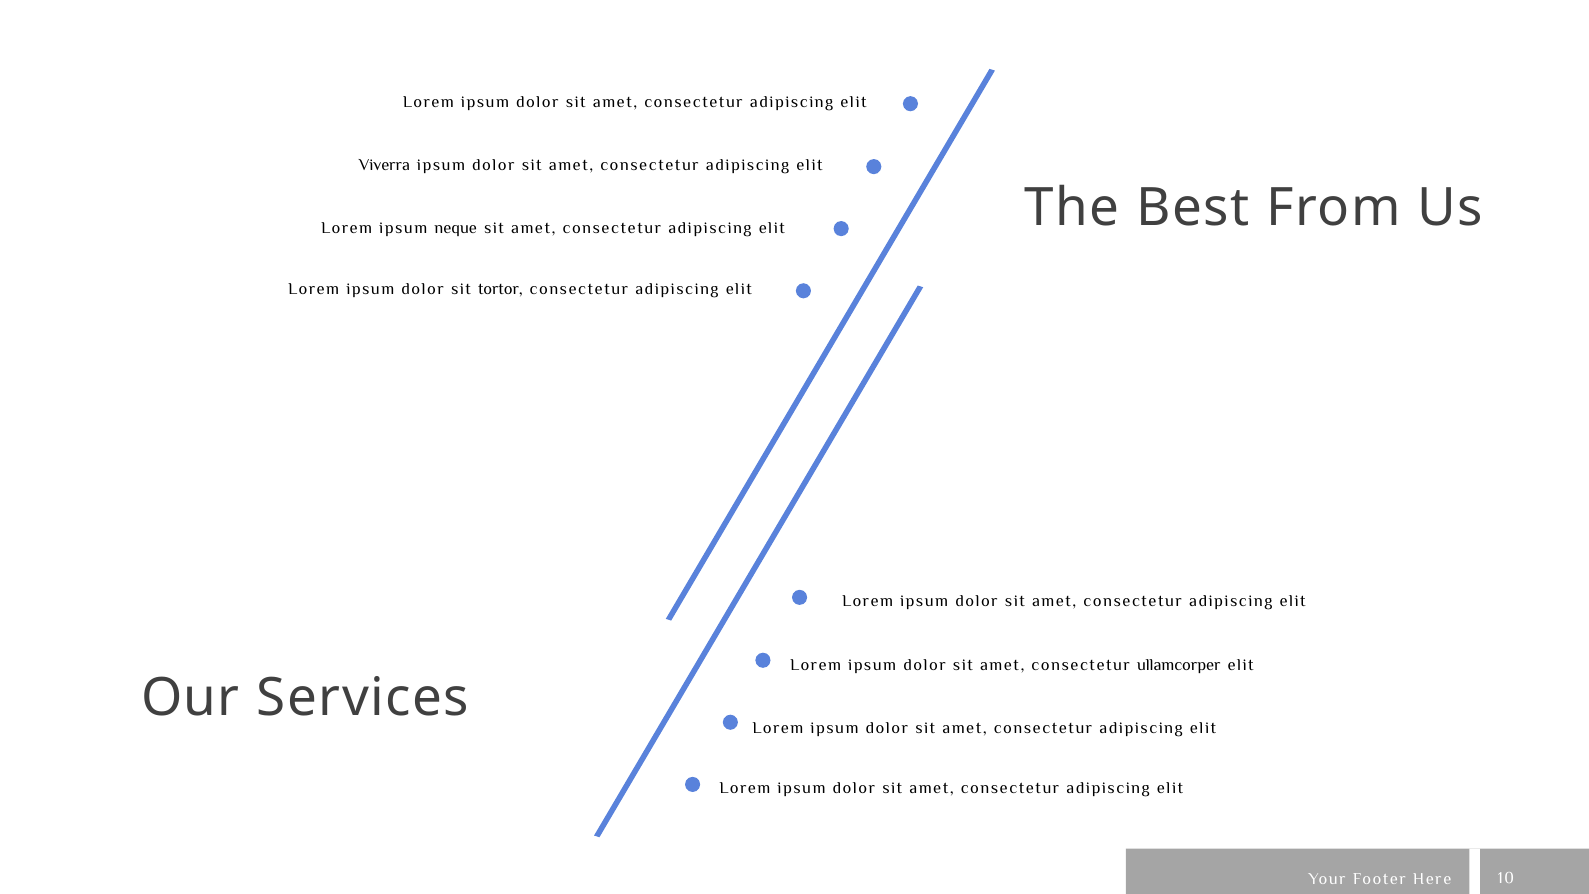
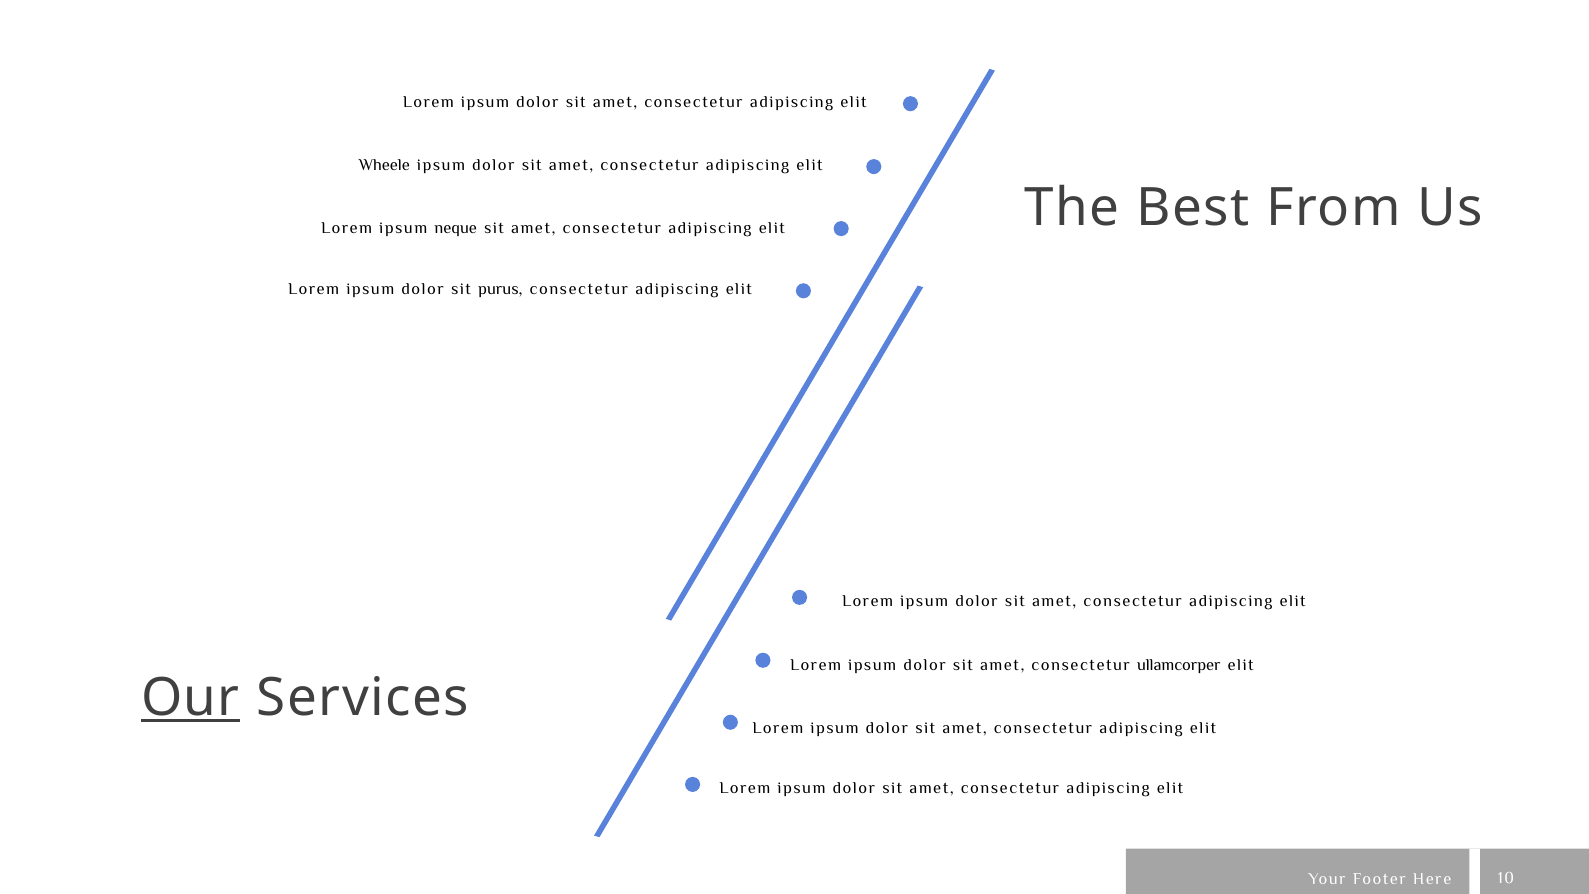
Viverra: Viverra -> Wheele (384, 165)
tortor: tortor -> purus (500, 289)
Our underline: none -> present (190, 698)
